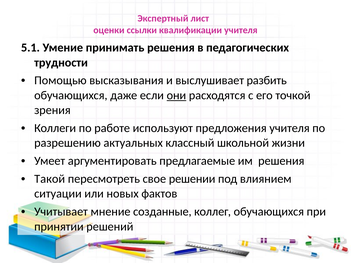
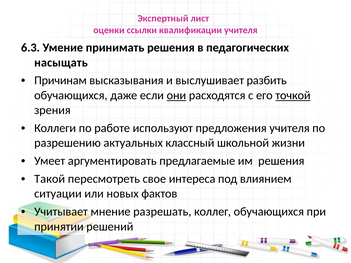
5.1: 5.1 -> 6.3 (30, 48)
трудности: трудности -> насыщать (61, 63)
Помощью: Помощью -> Причинам (60, 81)
точкой underline: none -> present (293, 95)
решении: решении -> интереса (192, 179)
созданные: созданные -> разрешать (162, 212)
